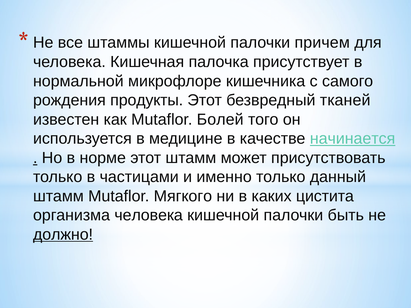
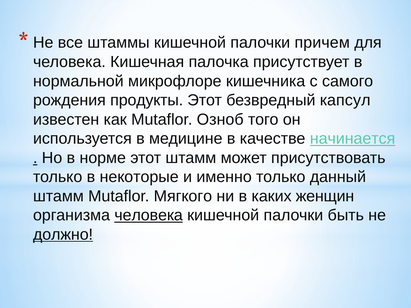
тканей: тканей -> капсул (345, 100)
Болей: Болей -> Озноб (220, 120)
частицами: частицами -> некоторые (139, 177)
цистита: цистита -> женщин (325, 196)
человека underline: none -> present (149, 215)
